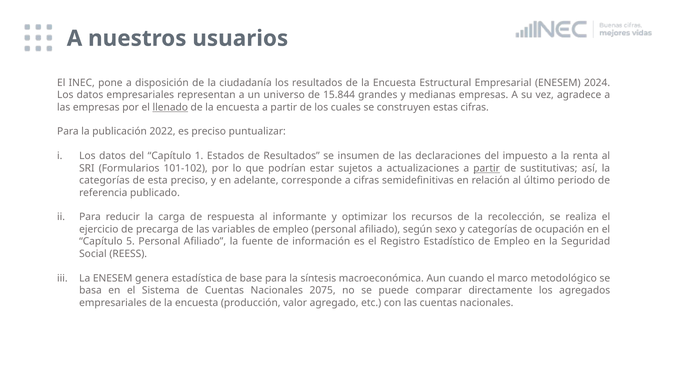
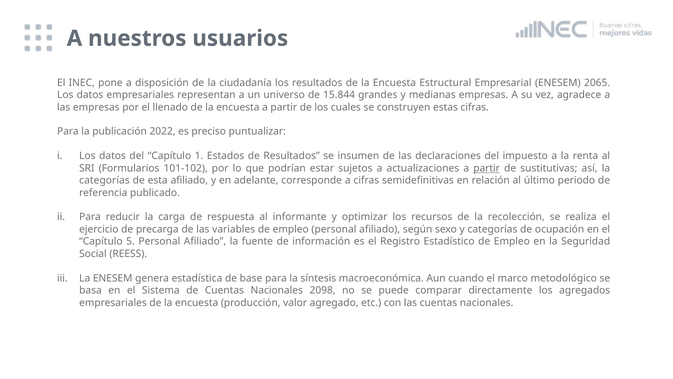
2024: 2024 -> 2065 (597, 83)
llenado underline: present -> none (170, 107)
esta preciso: preciso -> afiliado (189, 180)
2075: 2075 -> 2098 (323, 290)
